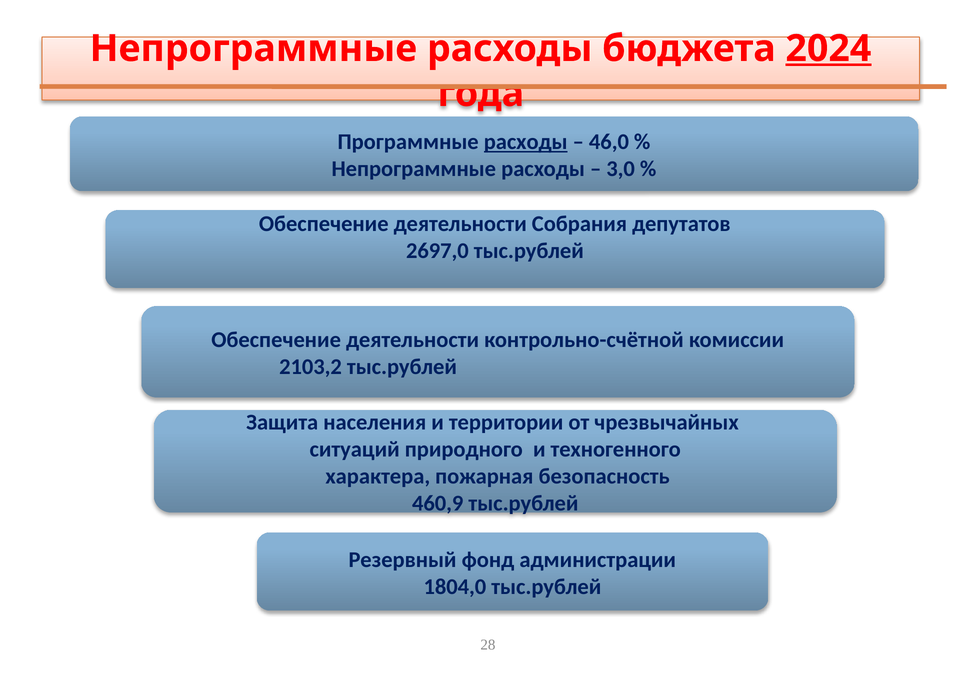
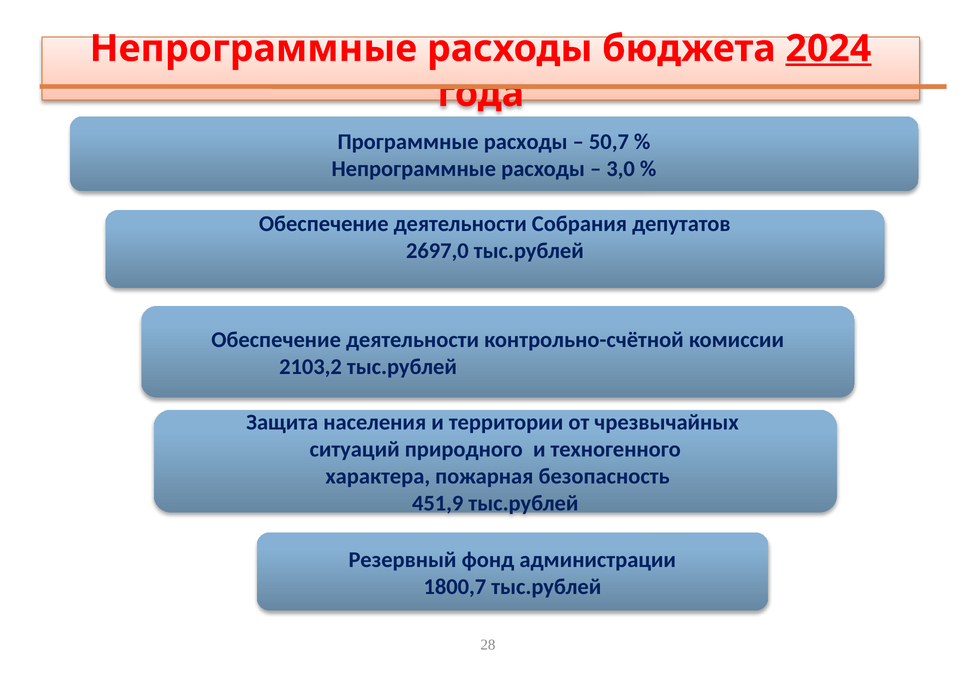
расходы underline: present -> none (526, 142)
46,0: 46,0 -> 50,7 (609, 142)
460,9: 460,9 -> 451,9 (438, 504)
1804,0: 1804,0 -> 1800,7 (455, 587)
